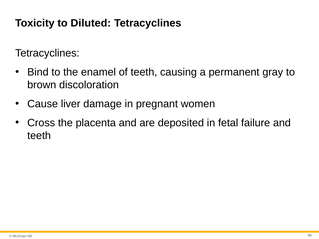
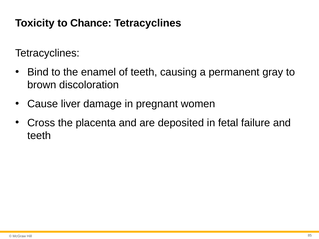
Diluted: Diluted -> Chance (91, 23)
